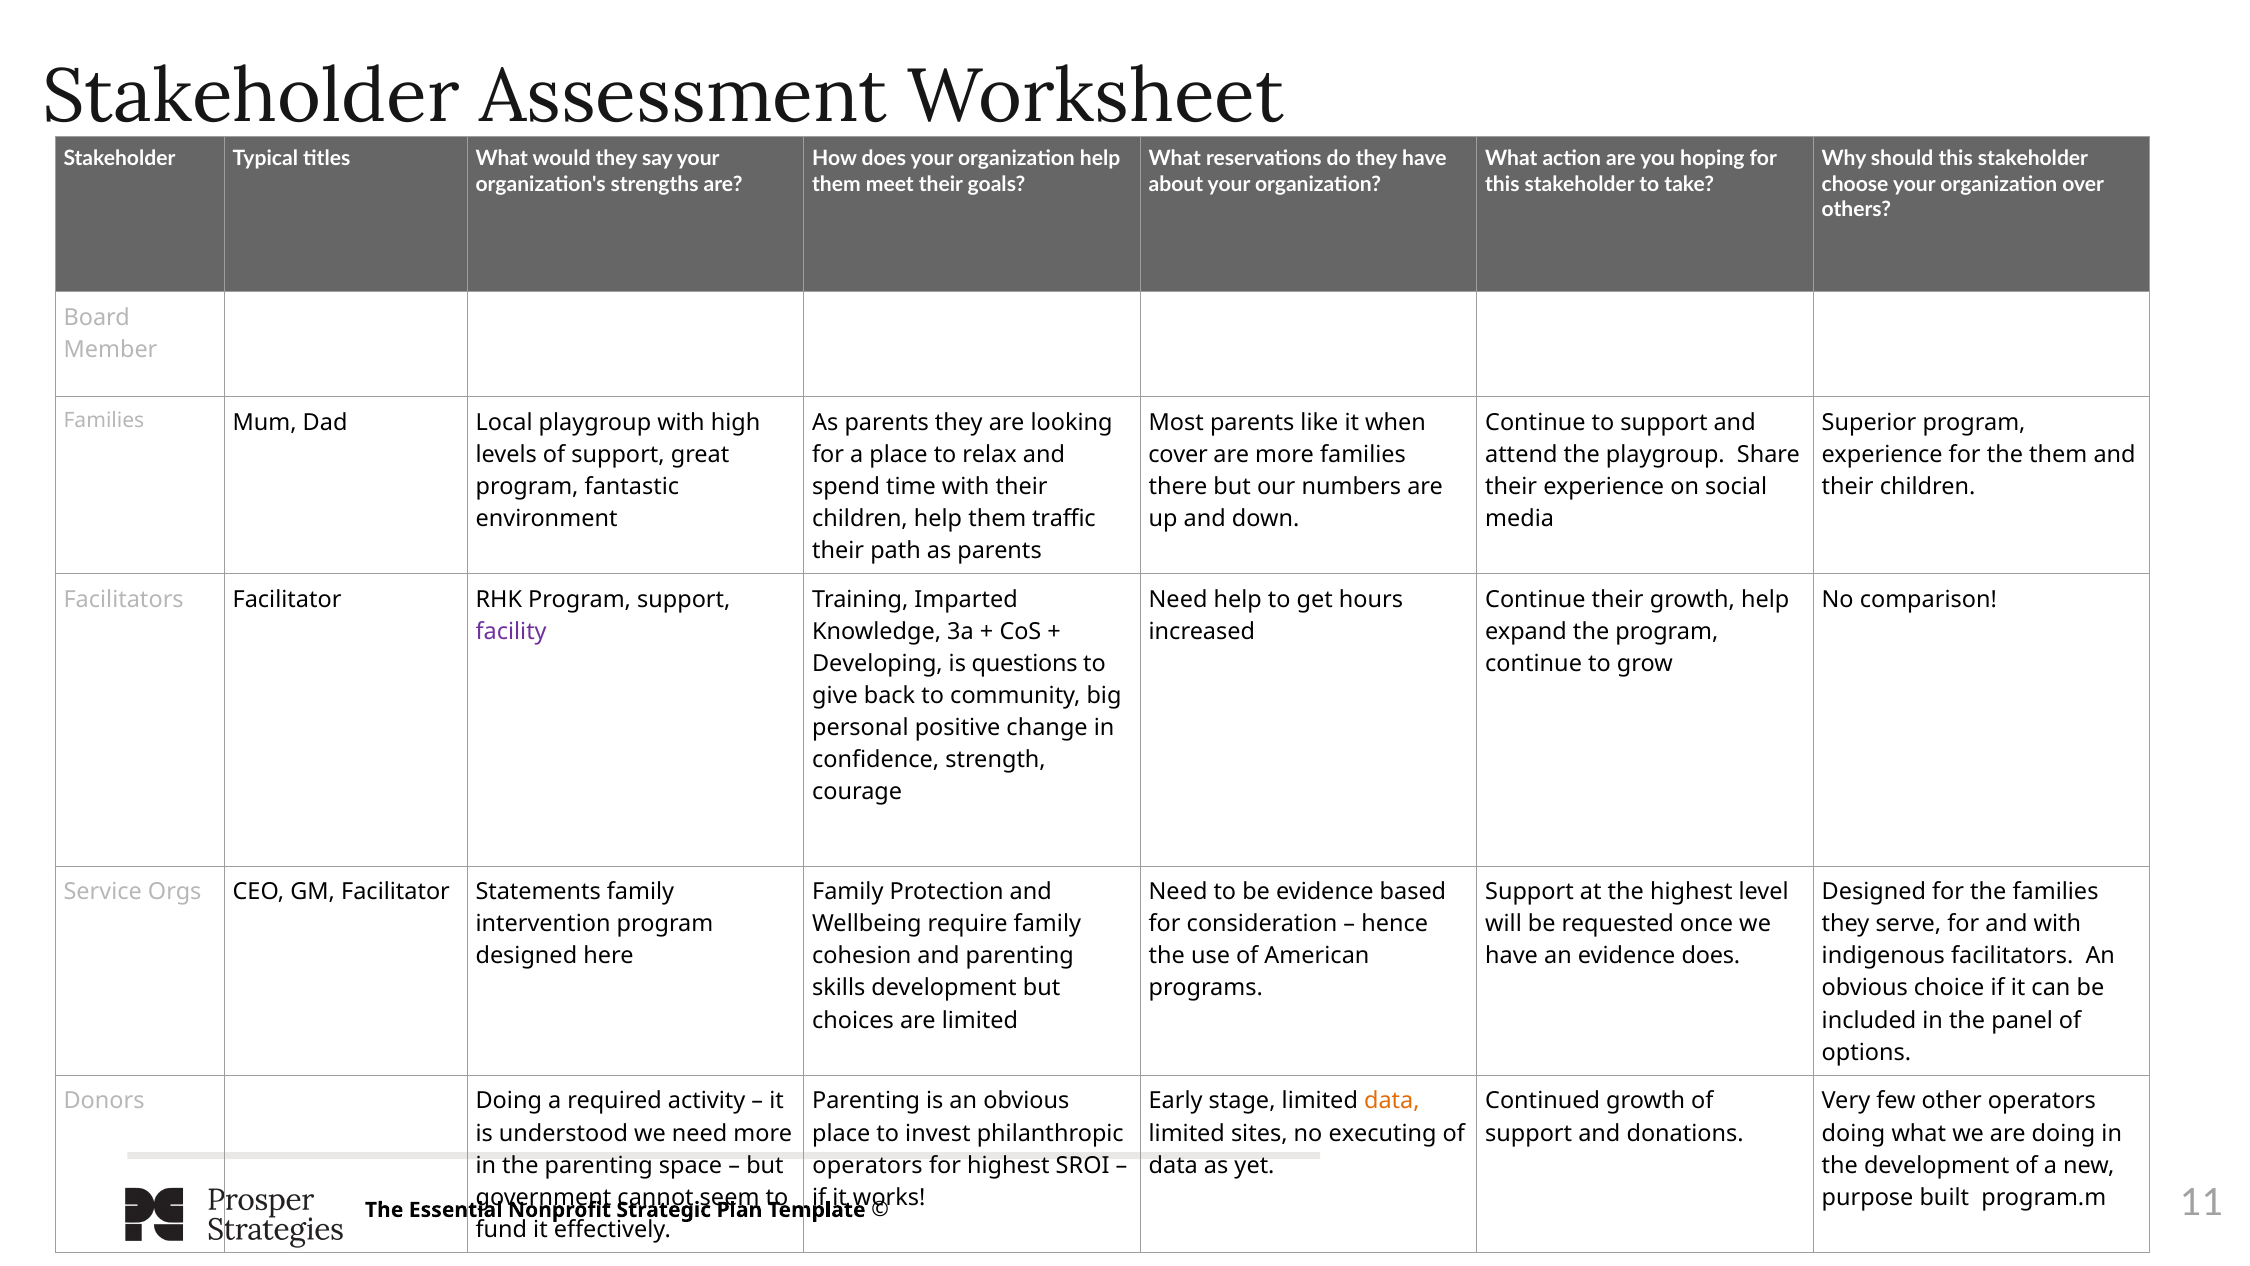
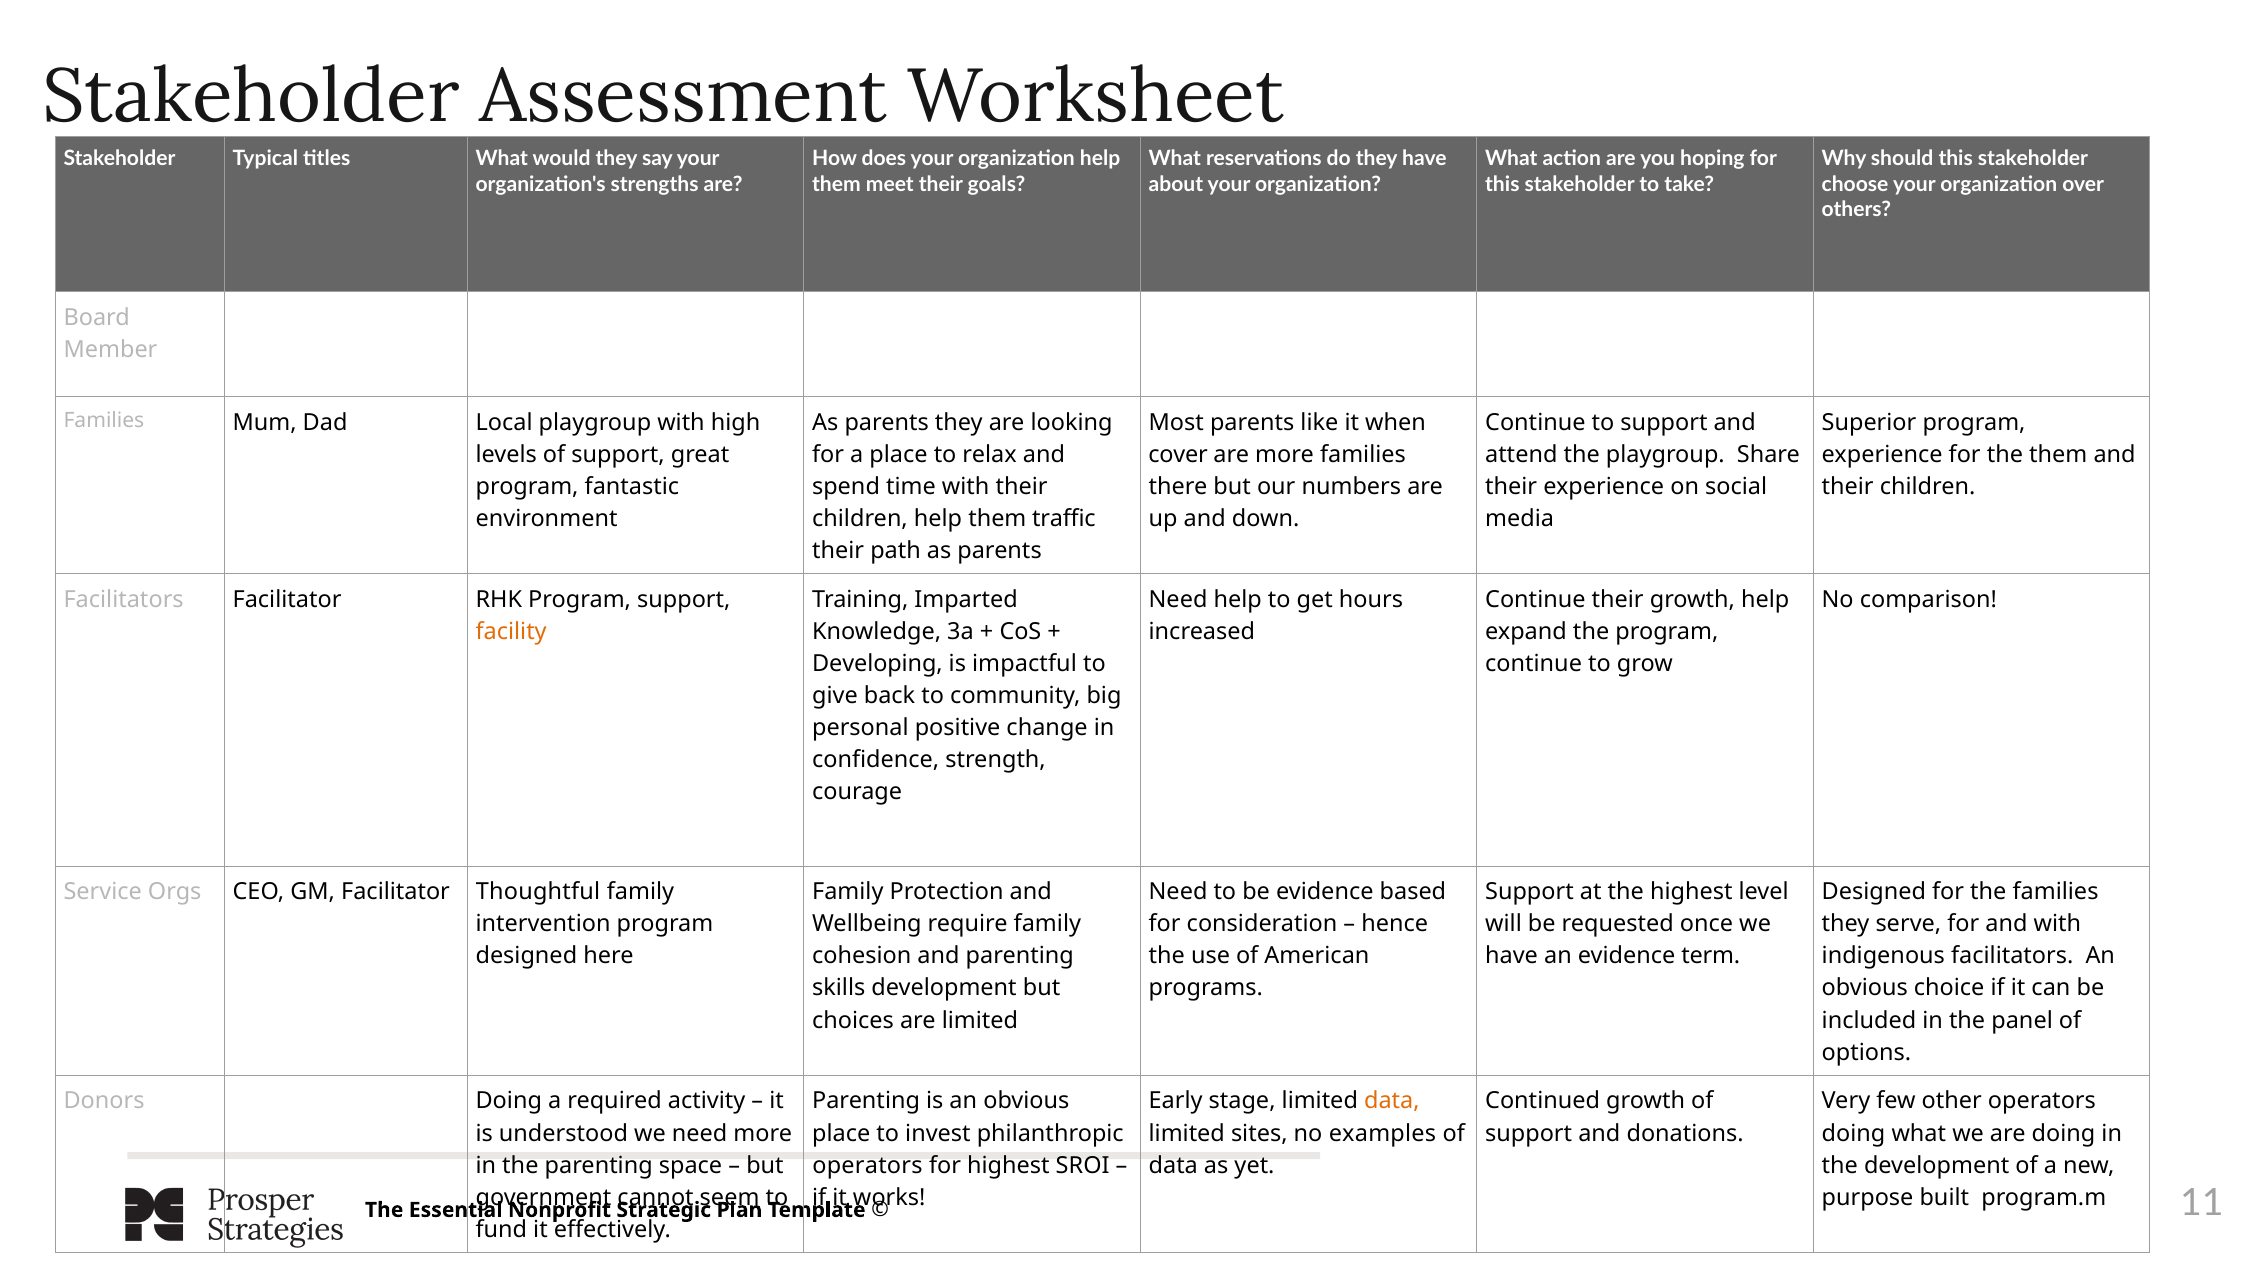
facility colour: purple -> orange (511, 631)
questions: questions -> impactful (1024, 664)
Statements: Statements -> Thoughtful (538, 892)
evidence does: does -> term (1711, 956)
executing: executing -> examples (1382, 1133)
